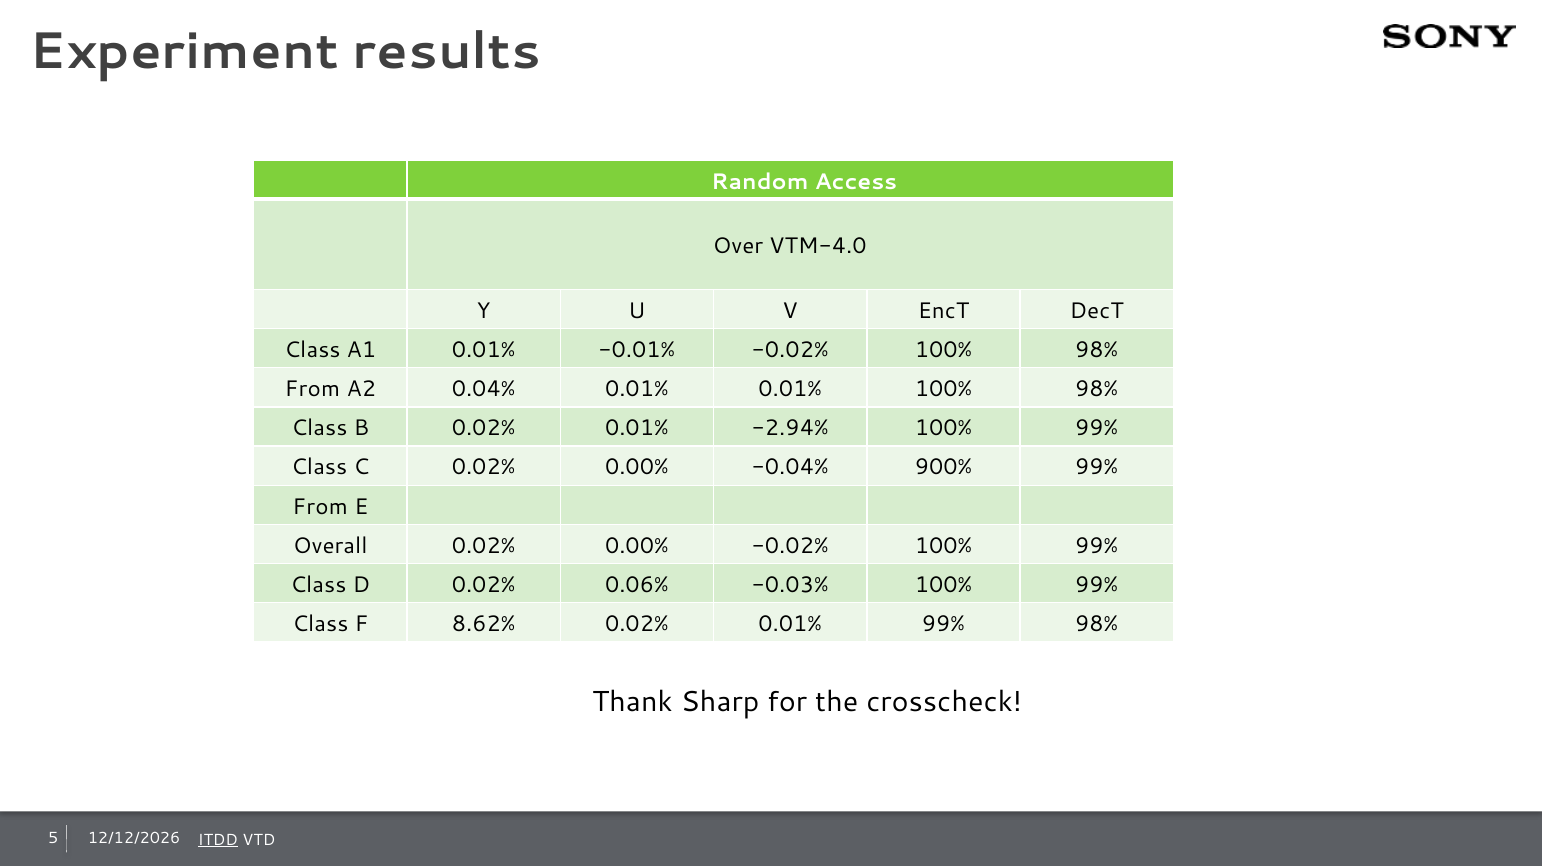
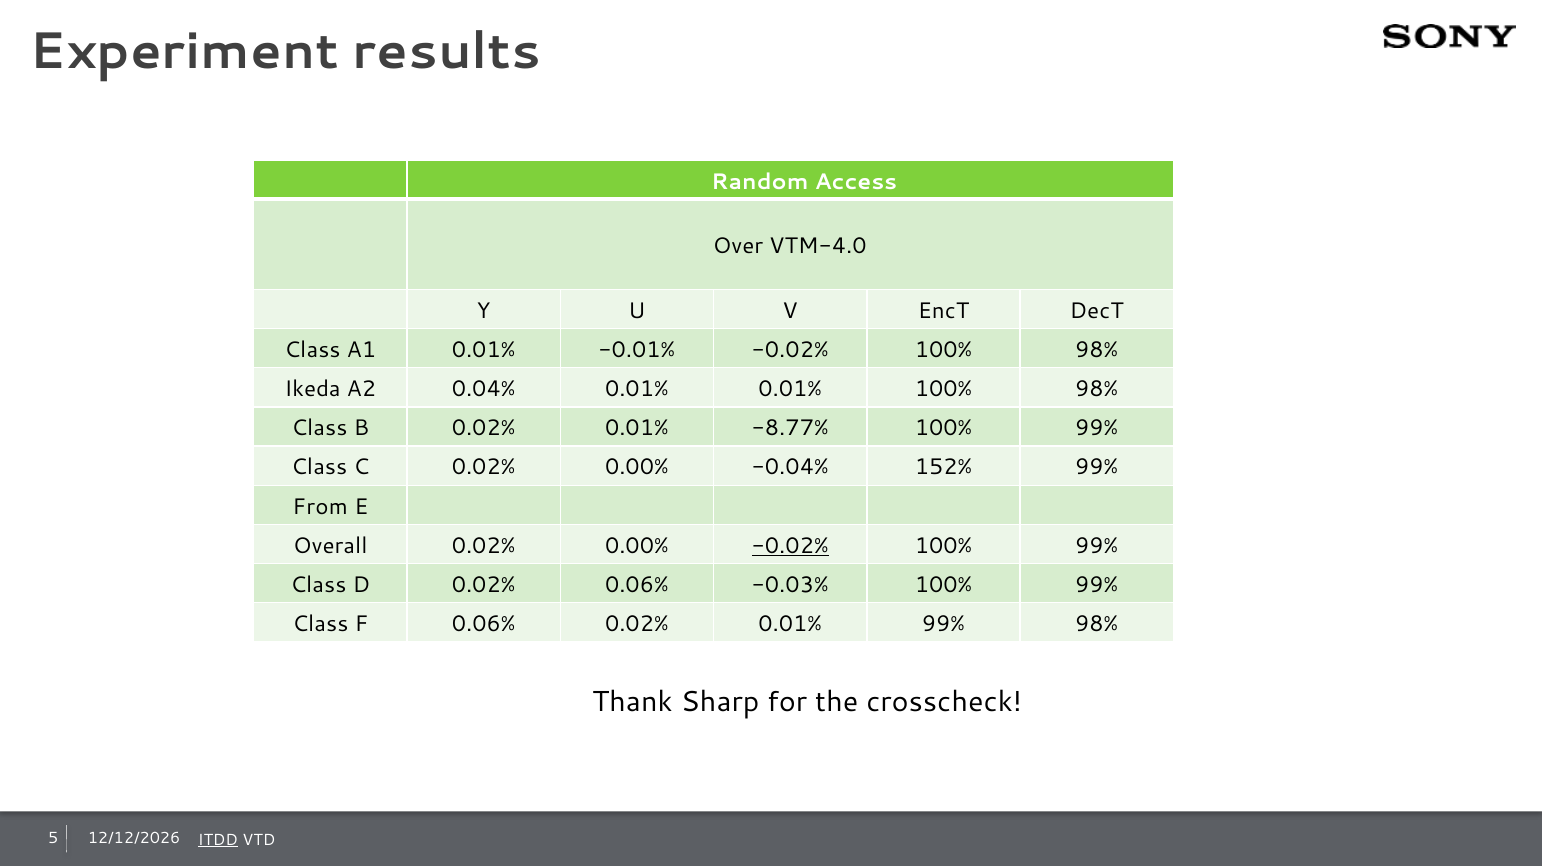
From: From -> Ikeda (313, 389)
-2.94%: -2.94% -> -8.77% (790, 428)
900%: 900% -> 152% (943, 468)
-0.02% underline: none -> present (790, 546)
F 8.62%: 8.62% -> 0.06% (484, 624)
